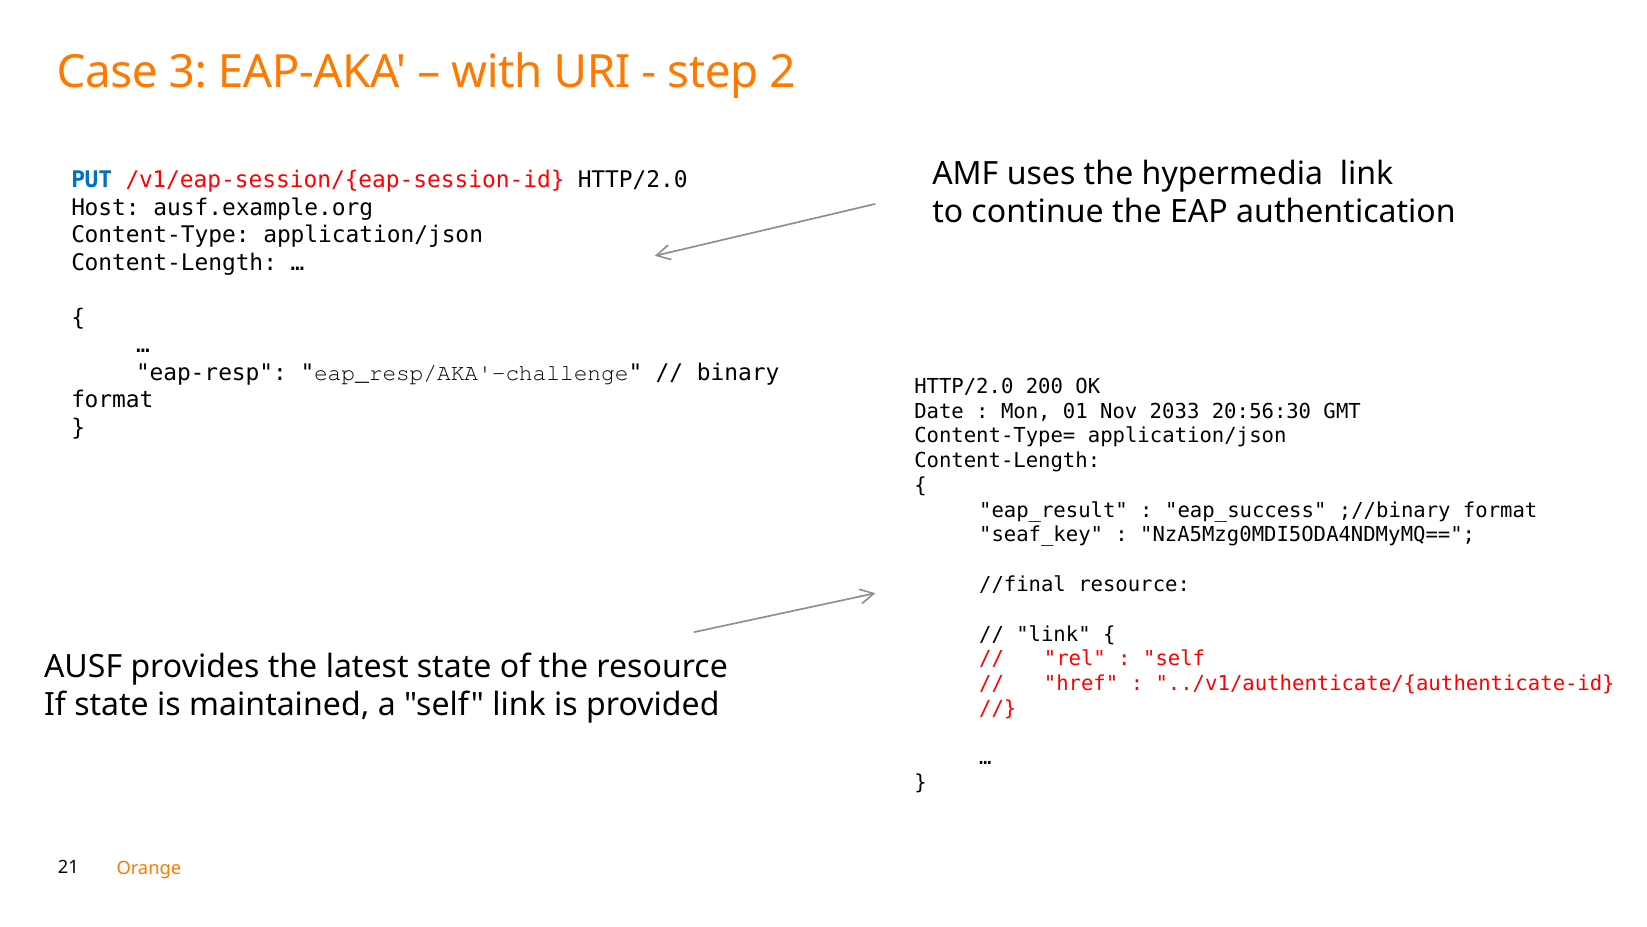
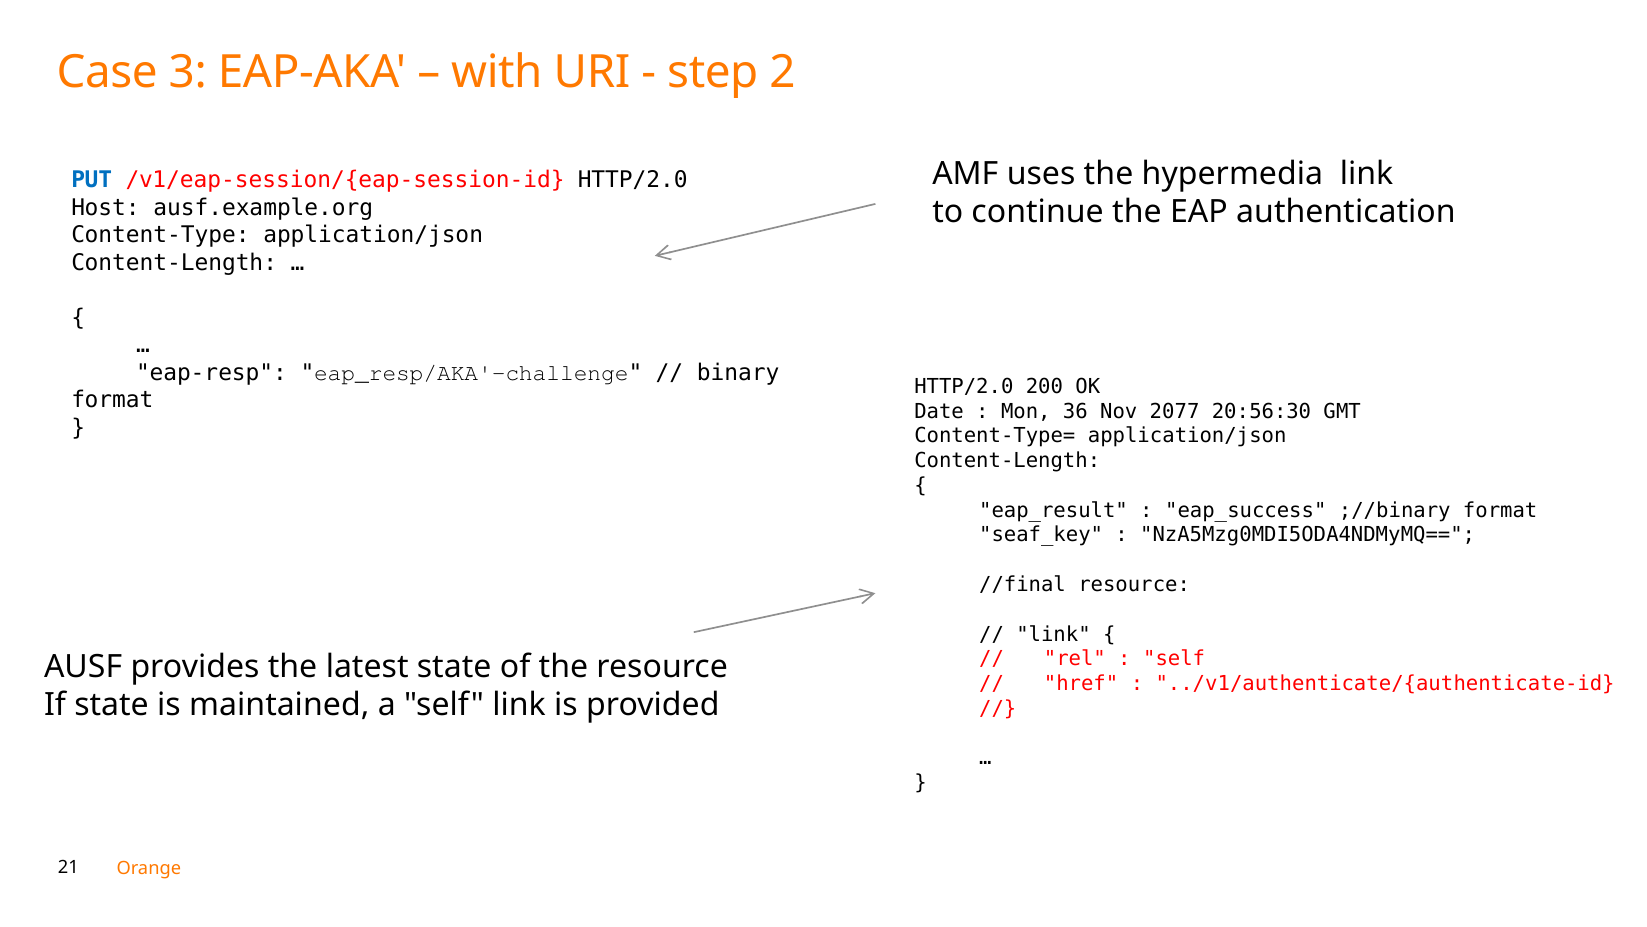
01: 01 -> 36 (1075, 411)
2033: 2033 -> 2077 (1175, 411)
